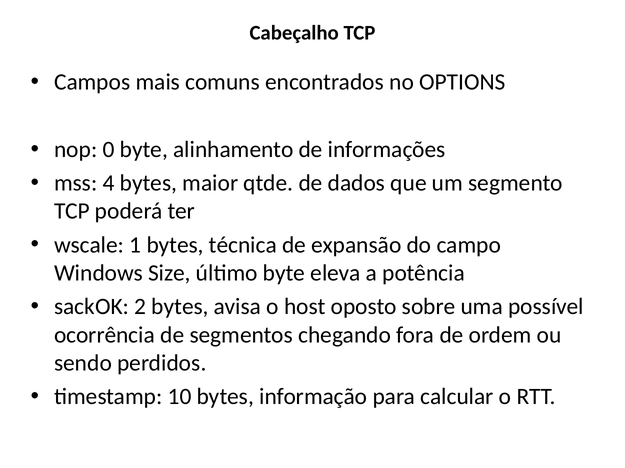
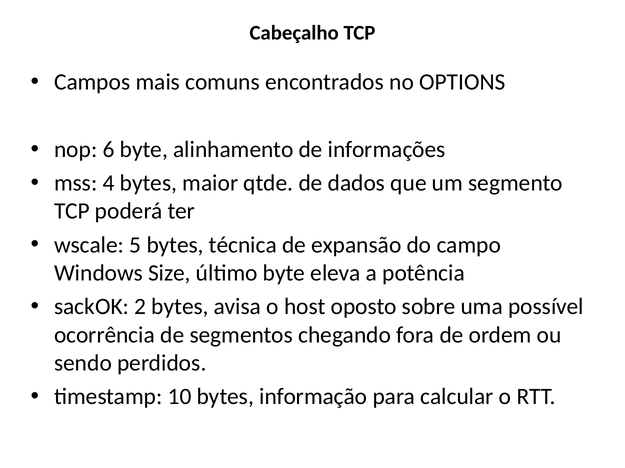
0: 0 -> 6 (109, 150)
1: 1 -> 5 (135, 245)
